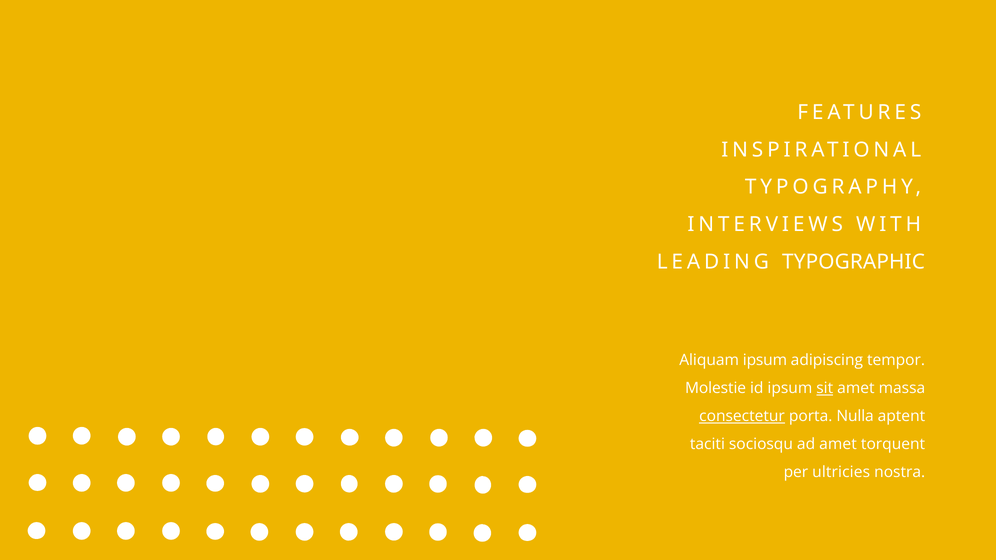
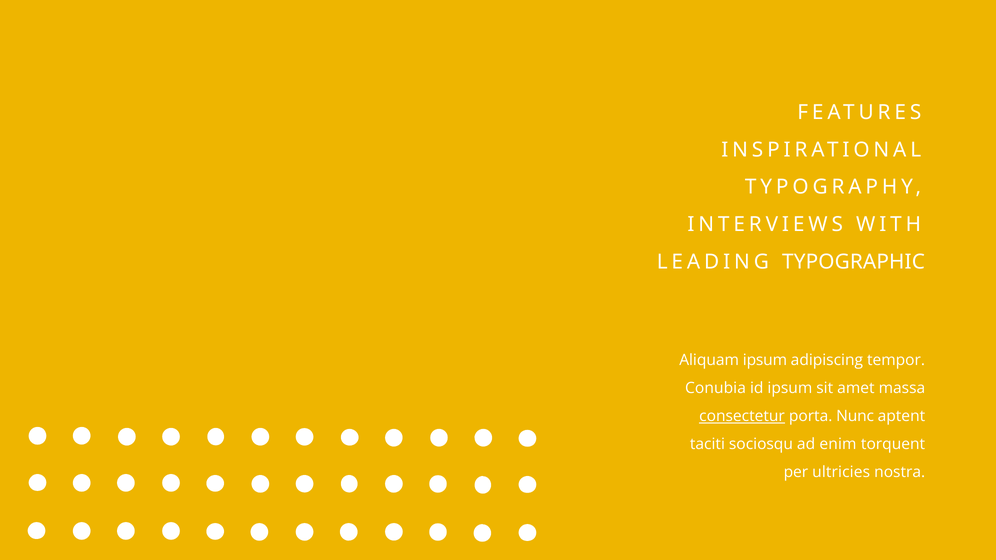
Molestie: Molestie -> Conubia (715, 388)
sit underline: present -> none (825, 388)
Nulla: Nulla -> Nunc (855, 416)
ad amet: amet -> enim (838, 444)
